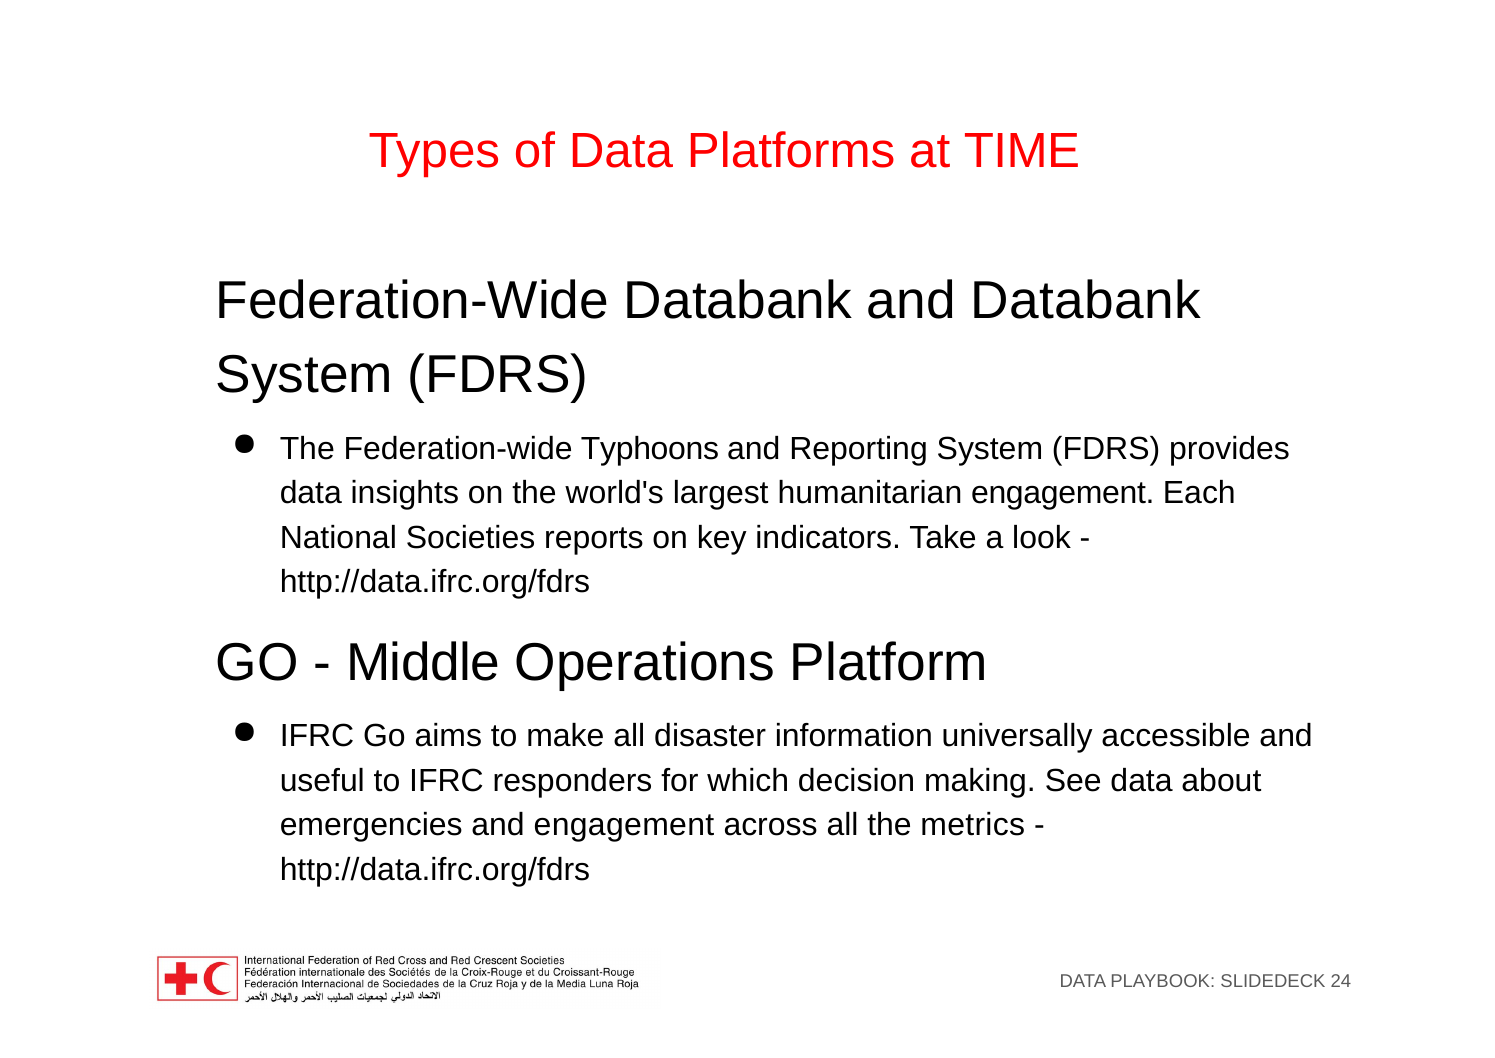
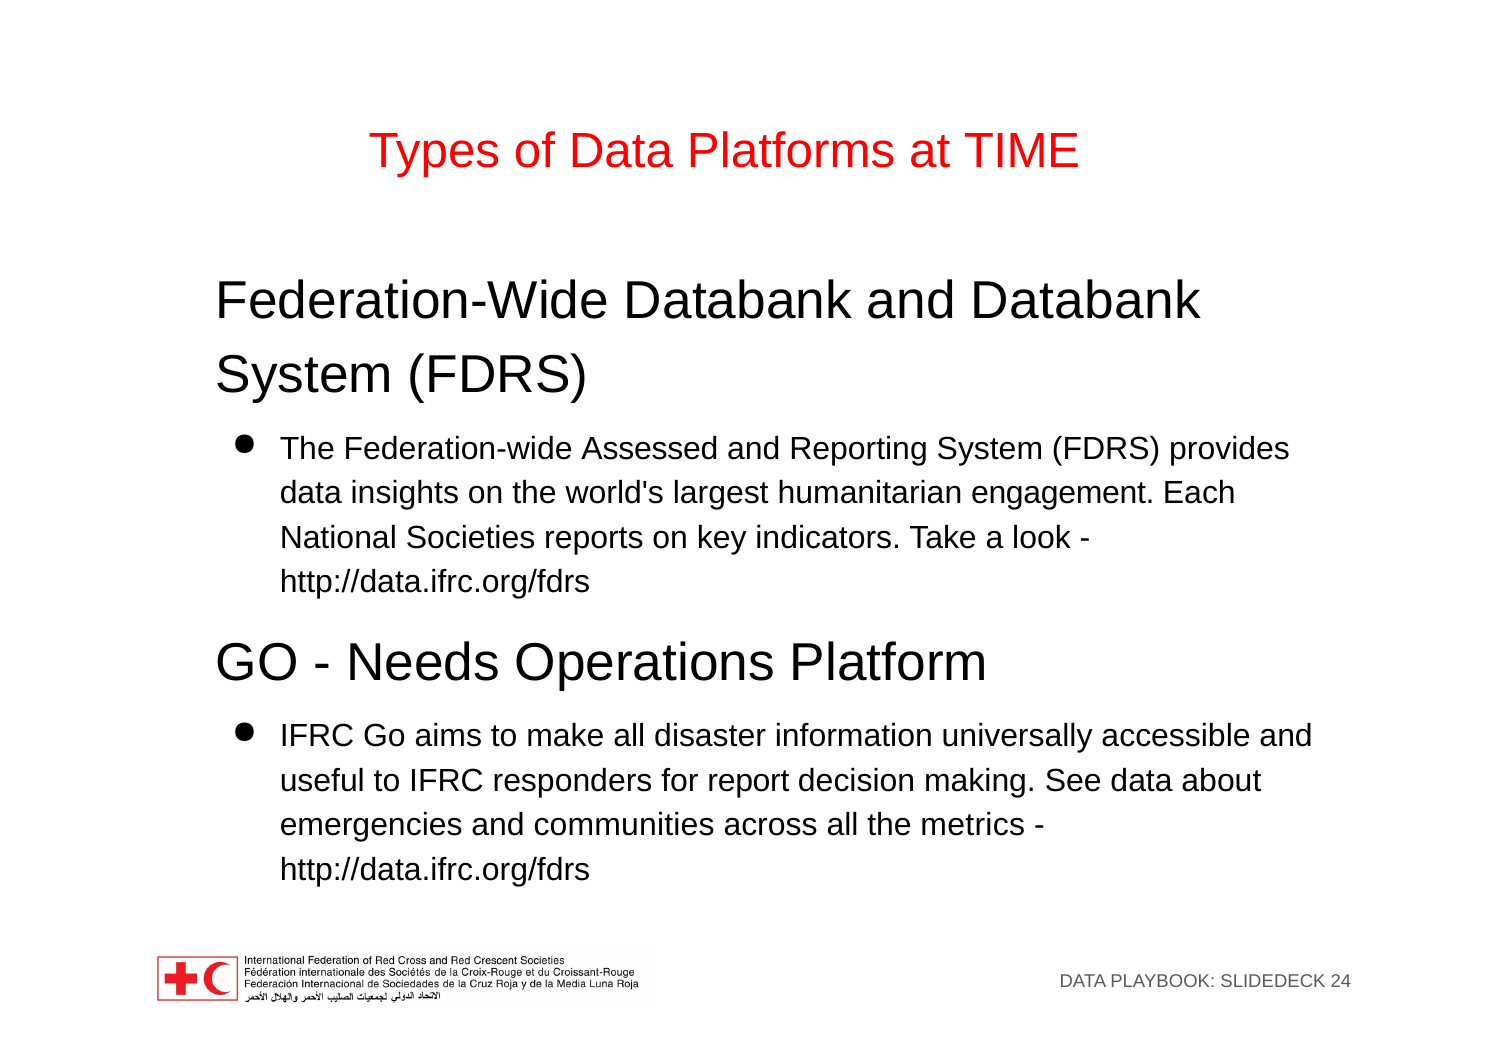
Typhoons: Typhoons -> Assessed (650, 449)
Middle: Middle -> Needs (423, 663)
which: which -> report (748, 781)
and engagement: engagement -> communities (624, 825)
